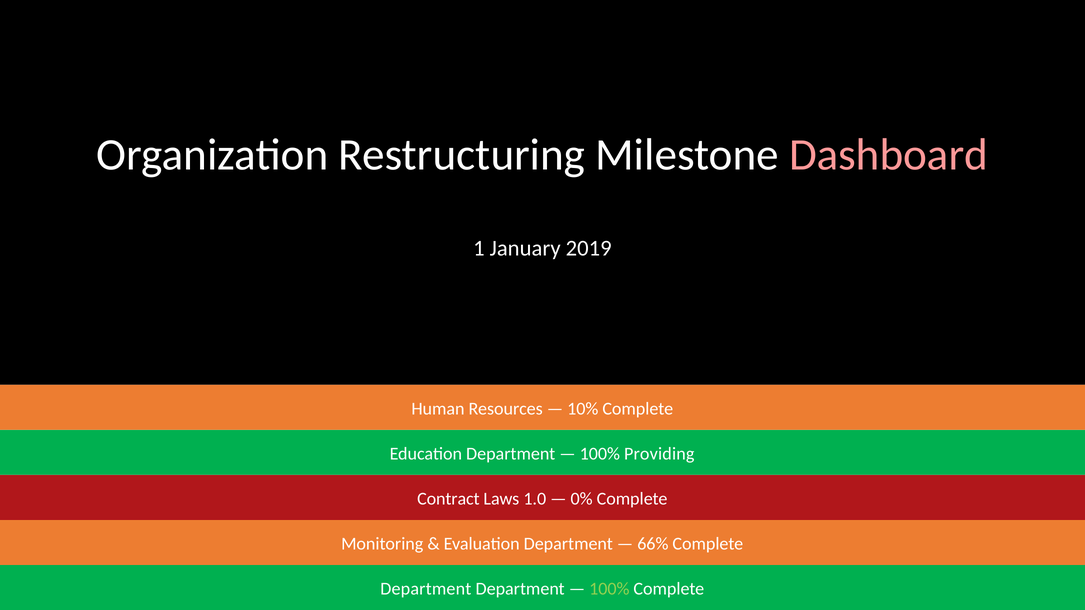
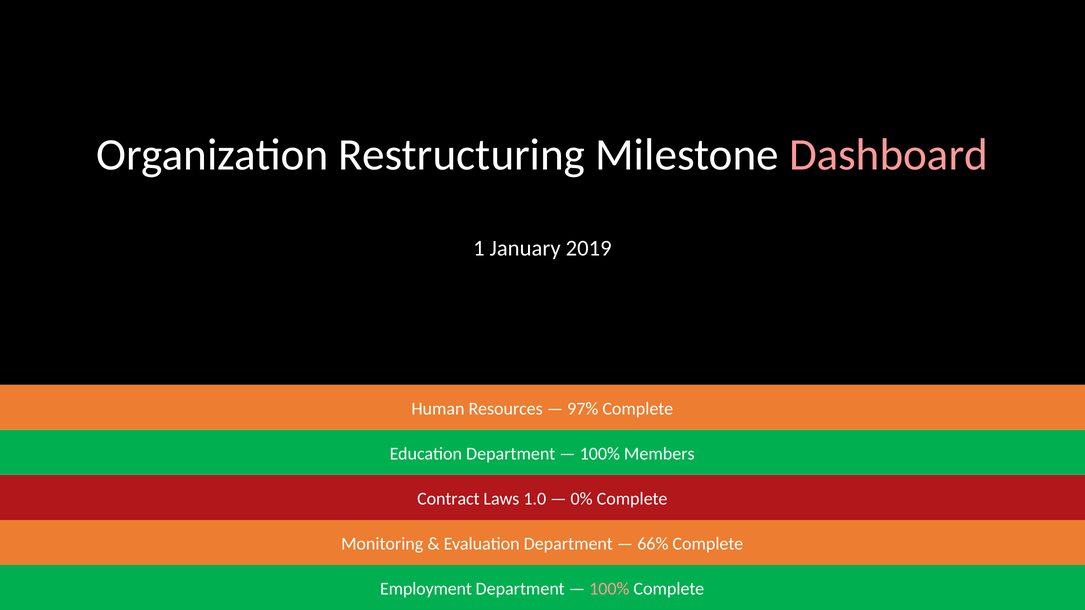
10%: 10% -> 97% (583, 409)
Providing: Providing -> Members (659, 454)
Department: Department -> Employment (426, 589)
100% colour: light green -> pink (609, 589)
